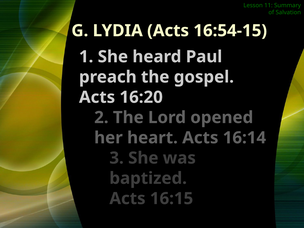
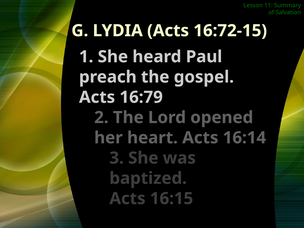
16:54-15: 16:54-15 -> 16:72-15 (230, 31)
16:20: 16:20 -> 16:79 (141, 97)
